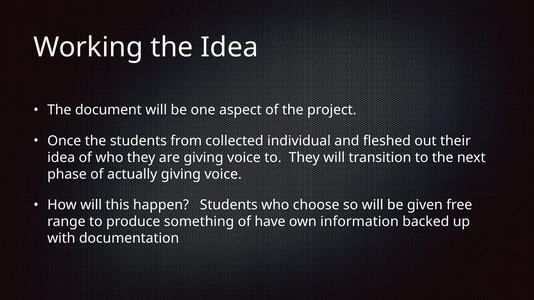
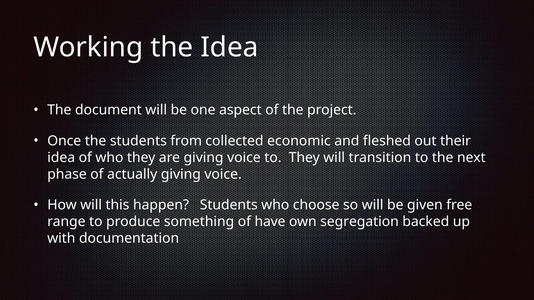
individual: individual -> economic (299, 141)
information: information -> segregation (360, 222)
